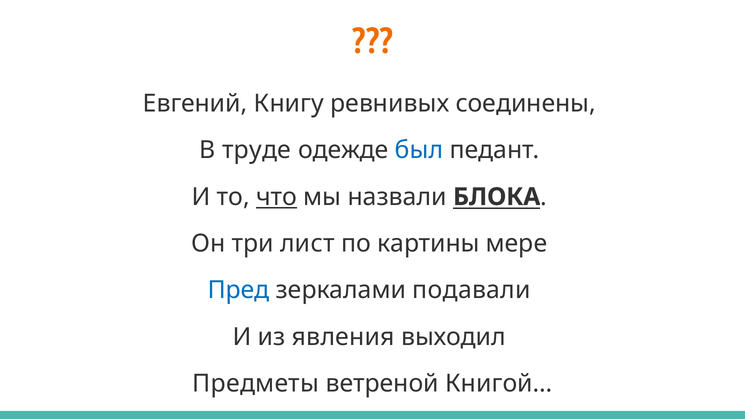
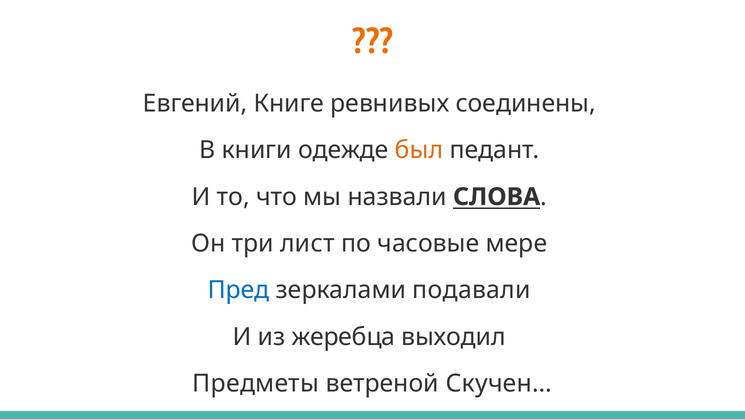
Книгу: Книгу -> Книге (289, 104)
труде: труде -> книги (257, 150)
был colour: blue -> orange (419, 150)
что underline: present -> none (277, 197)
БЛОКА: БЛОКА -> СЛОВА (497, 197)
картины: картины -> часовые (428, 244)
явления: явления -> жеребца (343, 337)
Книгой…: Книгой… -> Скучен… (499, 384)
